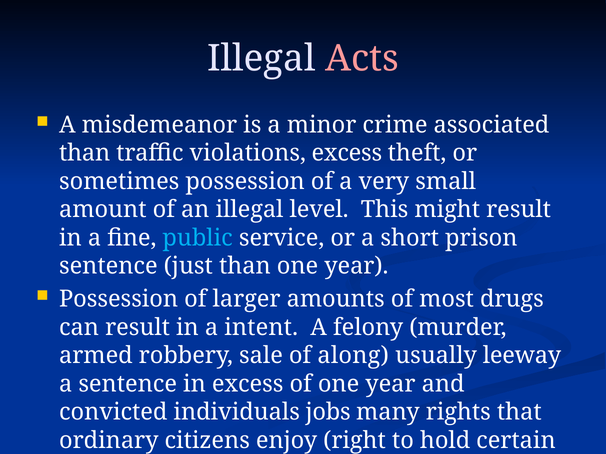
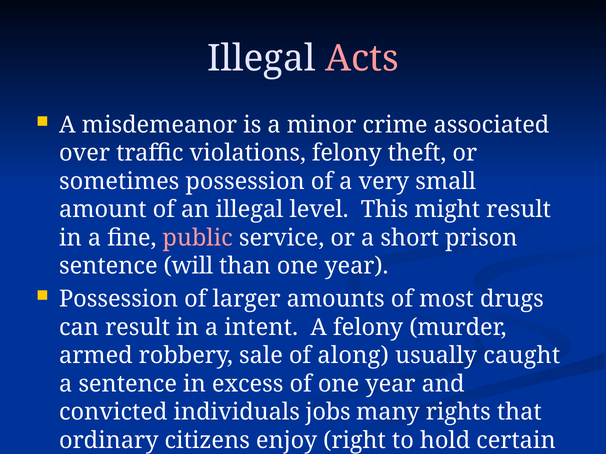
than: than -> over (85, 153)
violations excess: excess -> felony (347, 153)
public colour: light blue -> pink (198, 238)
just: just -> will (188, 266)
leeway: leeway -> caught (522, 356)
